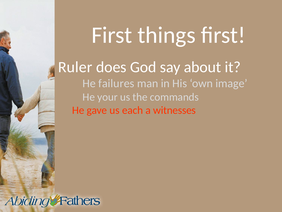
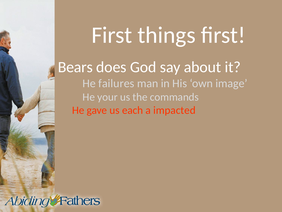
Ruler: Ruler -> Bears (75, 67)
witnesses: witnesses -> impacted (174, 110)
